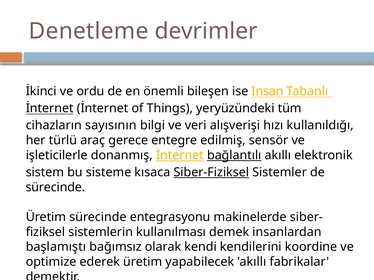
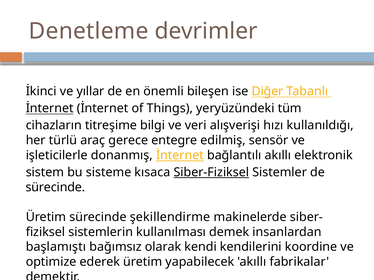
ordu: ordu -> yıllar (90, 92)
Insan: Insan -> Diğer (268, 92)
sayısının: sayısının -> titreşime (111, 126)
bağlantılı underline: present -> none (234, 155)
entegrasyonu: entegrasyonu -> şekillendirme (170, 217)
